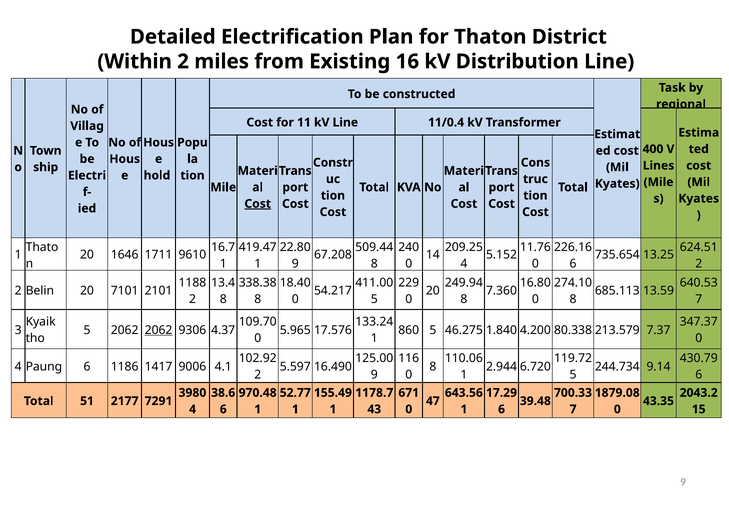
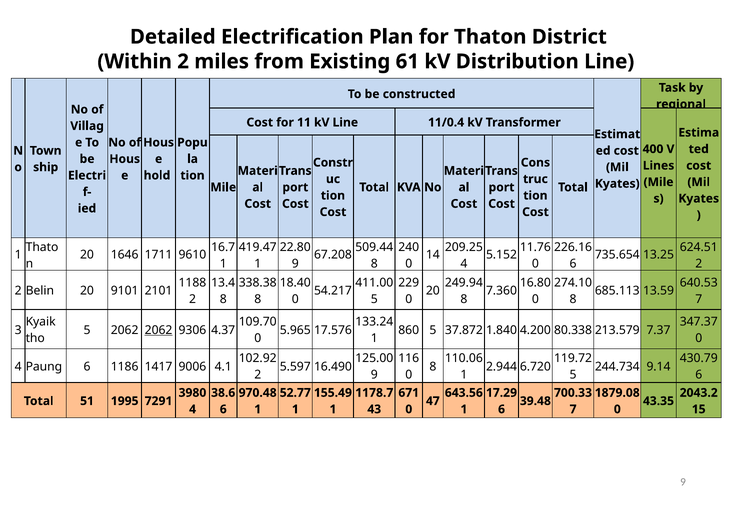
16: 16 -> 61 (407, 61)
Cost underline: present -> none (258, 204)
7101: 7101 -> 9101 (125, 291)
46.275: 46.275 -> 37.872 (464, 330)
2177: 2177 -> 1995 (125, 401)
